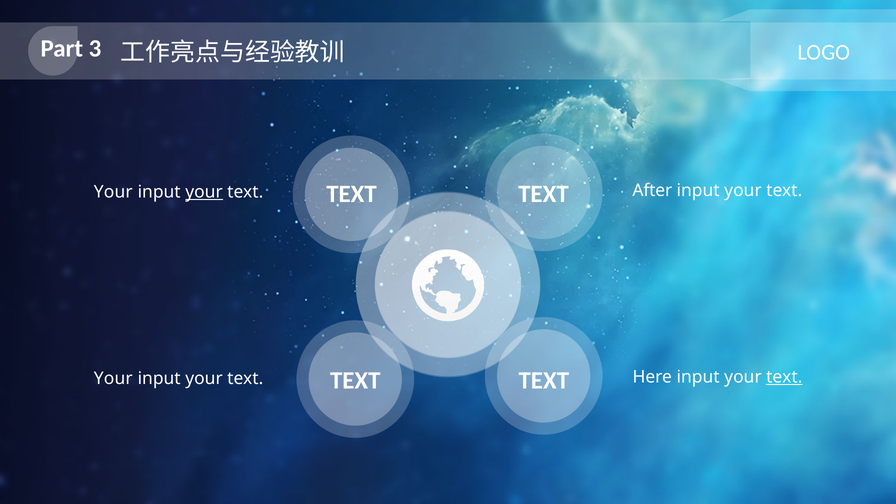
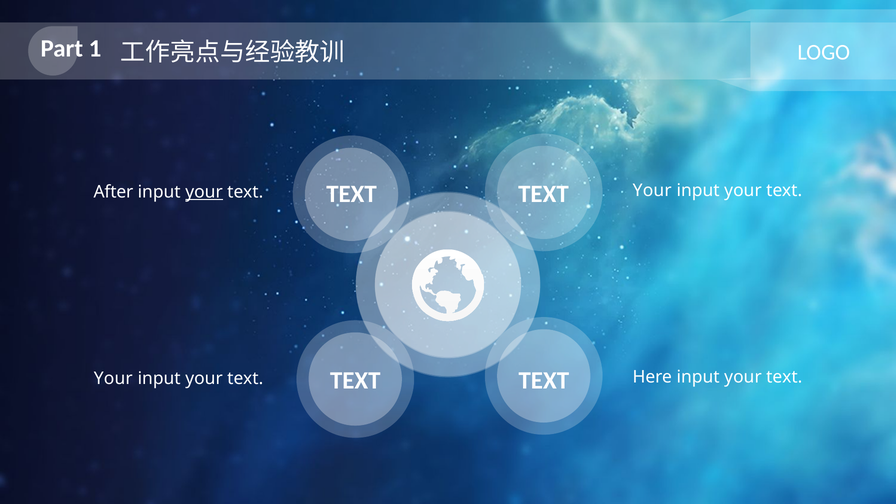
3: 3 -> 1 (95, 49)
Your: Your -> After (113, 192)
After: After -> Your (652, 190)
text underline: present -> none (784, 377)
